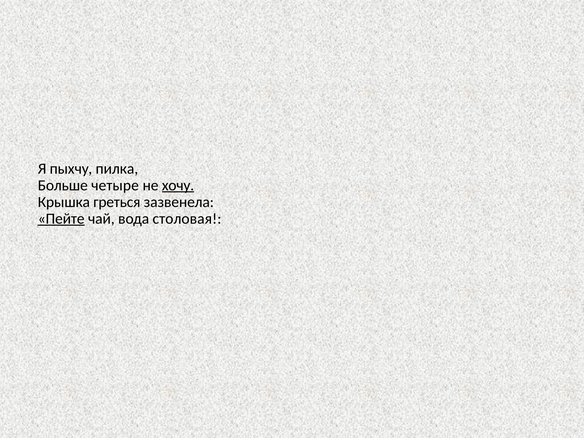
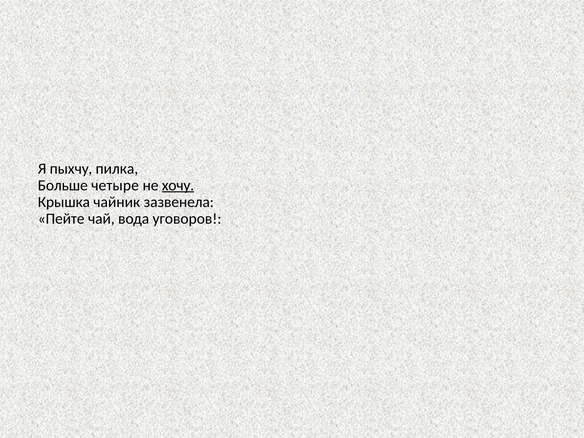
греться: греться -> чайник (117, 202)
Пейте underline: present -> none (61, 219)
столовая: столовая -> уговоров (187, 219)
